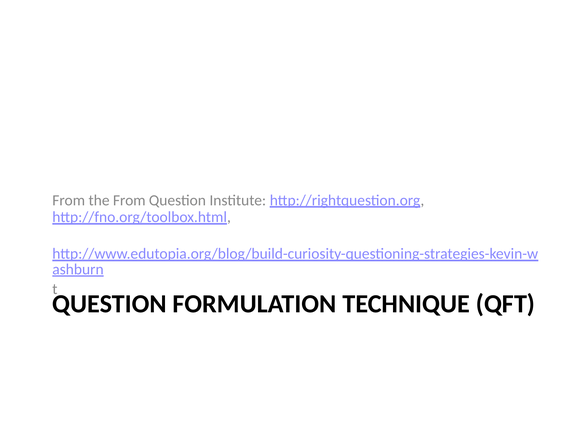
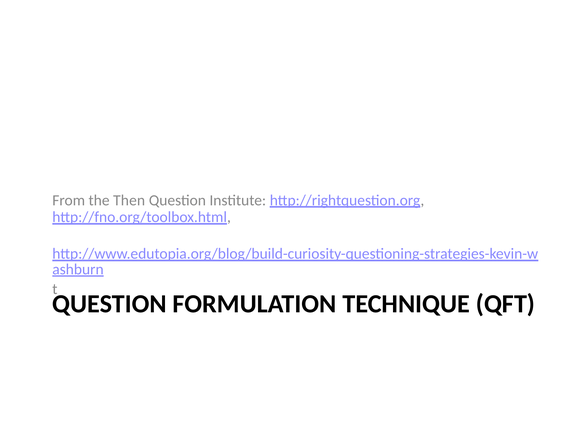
the From: From -> Then (129, 200)
